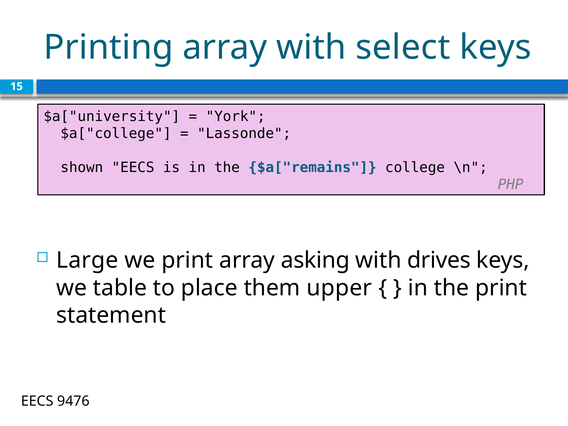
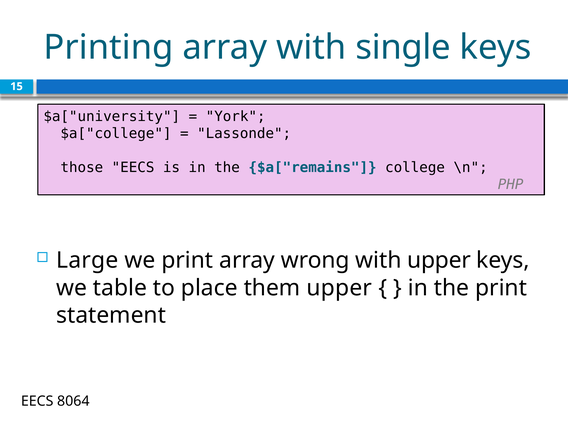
select: select -> single (403, 47)
shown: shown -> those (82, 168)
asking: asking -> wrong (315, 260)
with drives: drives -> upper (439, 260)
9476: 9476 -> 8064 (73, 401)
